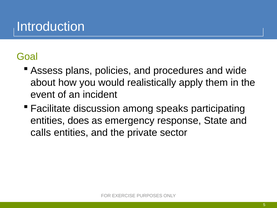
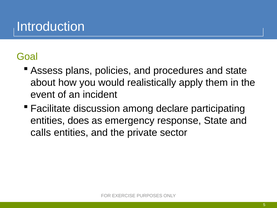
and wide: wide -> state (236, 71)
speaks: speaks -> declare (172, 109)
